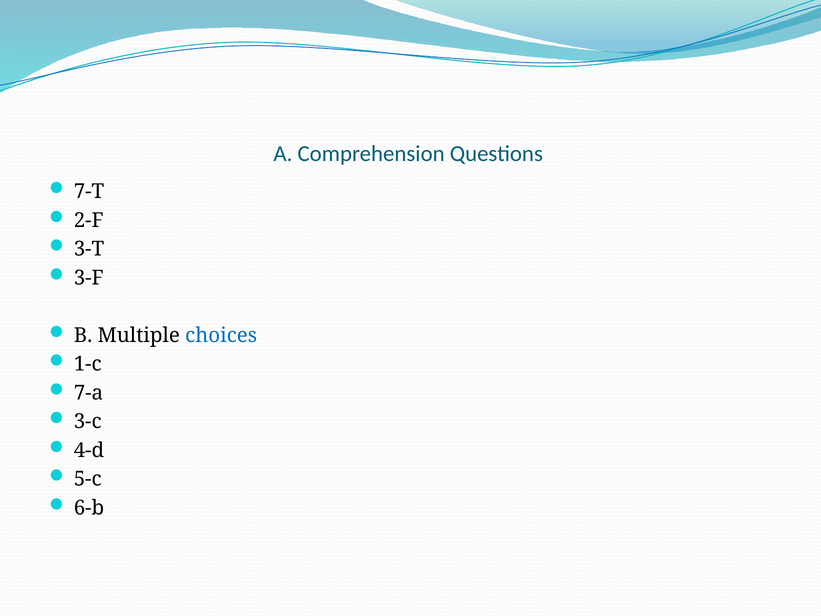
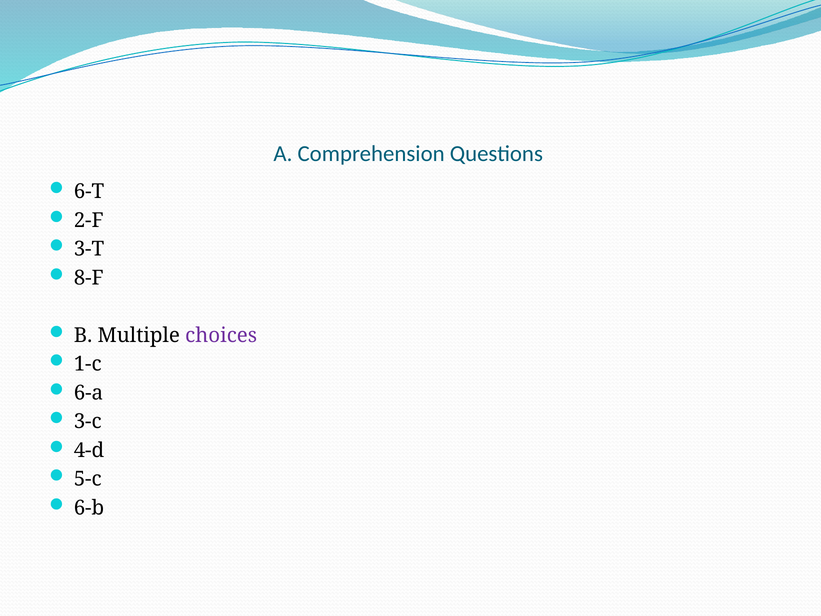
7-T: 7-T -> 6-T (89, 192)
3-F: 3-F -> 8-F (89, 278)
choices colour: blue -> purple (221, 335)
7-a: 7-a -> 6-a (88, 393)
